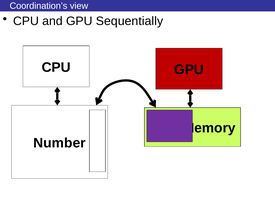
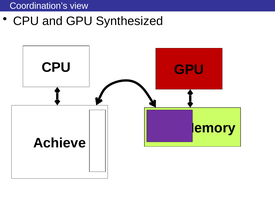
Sequentially: Sequentially -> Synthesized (130, 21)
Number: Number -> Achieve (60, 143)
